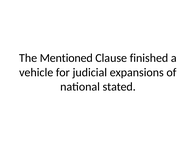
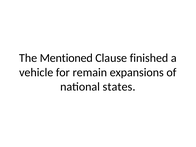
judicial: judicial -> remain (90, 72)
stated: stated -> states (119, 87)
